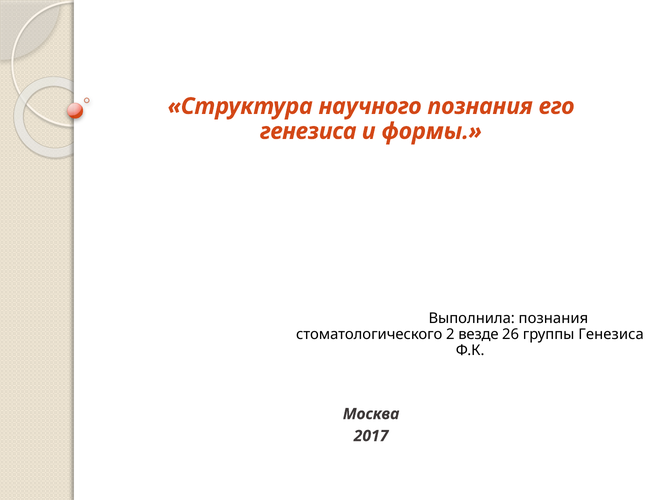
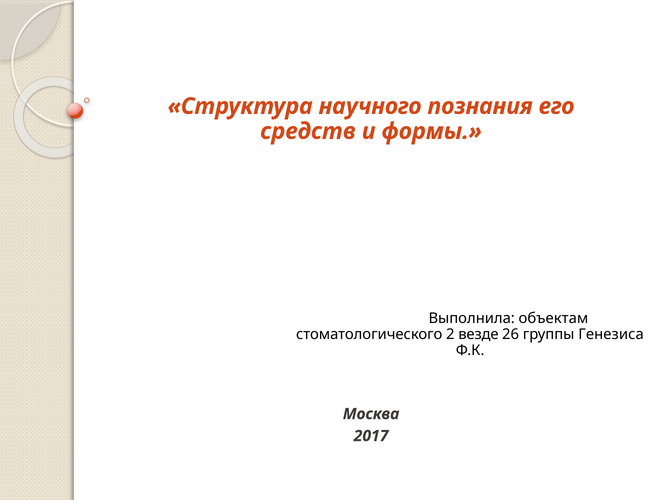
генезиса: генезиса -> средств (308, 131)
Выполнила познания: познания -> объектам (553, 318)
